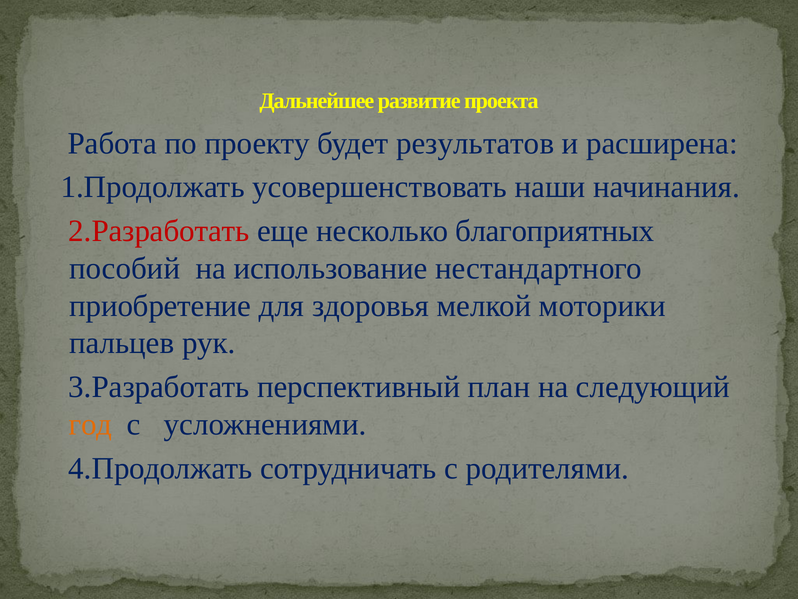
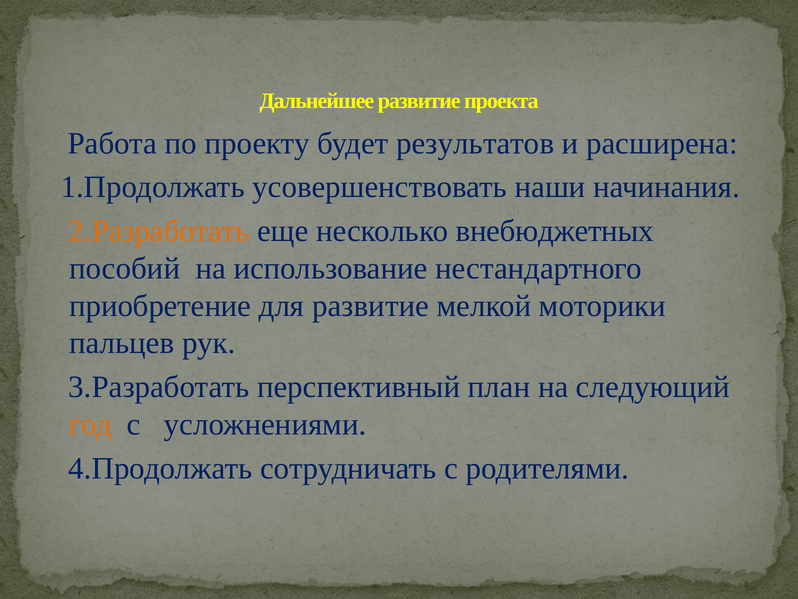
2.Разработать colour: red -> orange (159, 231)
благоприятных: благоприятных -> внебюджетных (555, 231)
для здоровья: здоровья -> развитие (371, 306)
